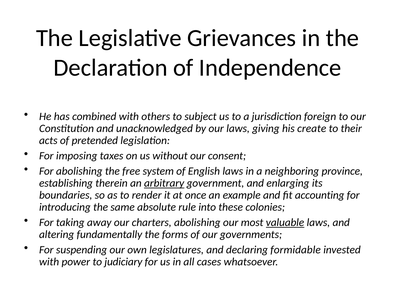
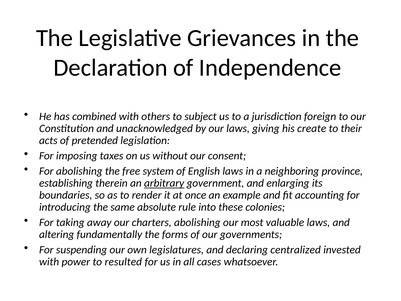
valuable underline: present -> none (285, 222)
formidable: formidable -> centralized (296, 250)
judiciary: judiciary -> resulted (123, 262)
